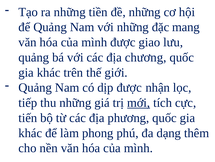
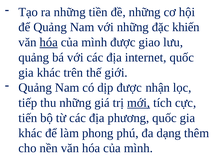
mang: mang -> khiến (186, 27)
hóa underline: none -> present (49, 42)
chương: chương -> internet (146, 57)
